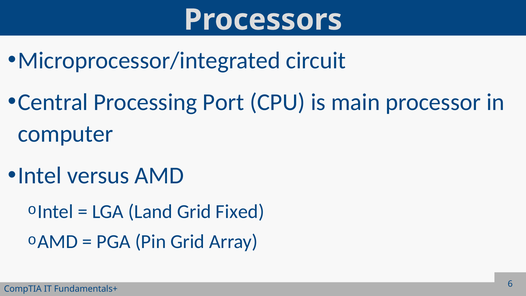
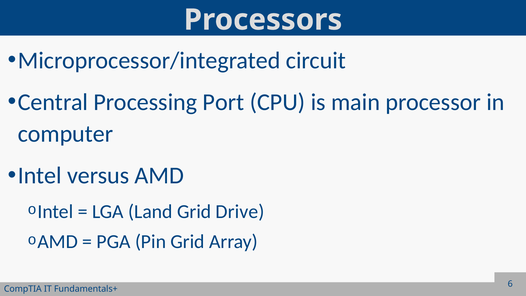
Fixed: Fixed -> Drive (240, 211)
